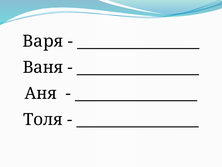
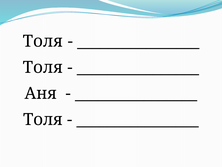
Варя: Варя -> Толя (43, 41)
Ваня: Ваня -> Толя (43, 67)
